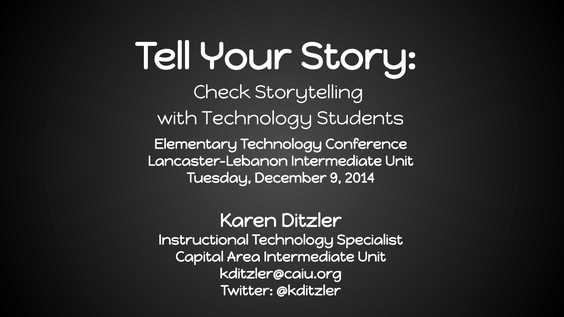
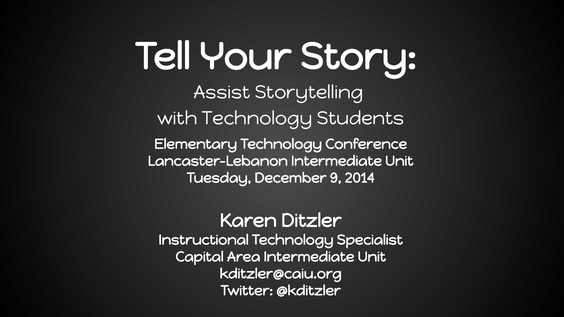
Check: Check -> Assist (222, 92)
